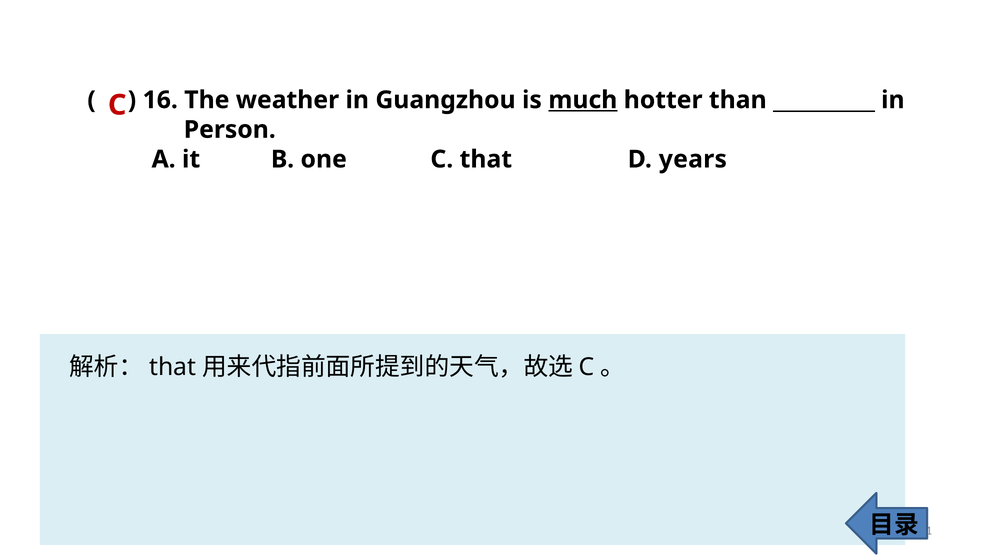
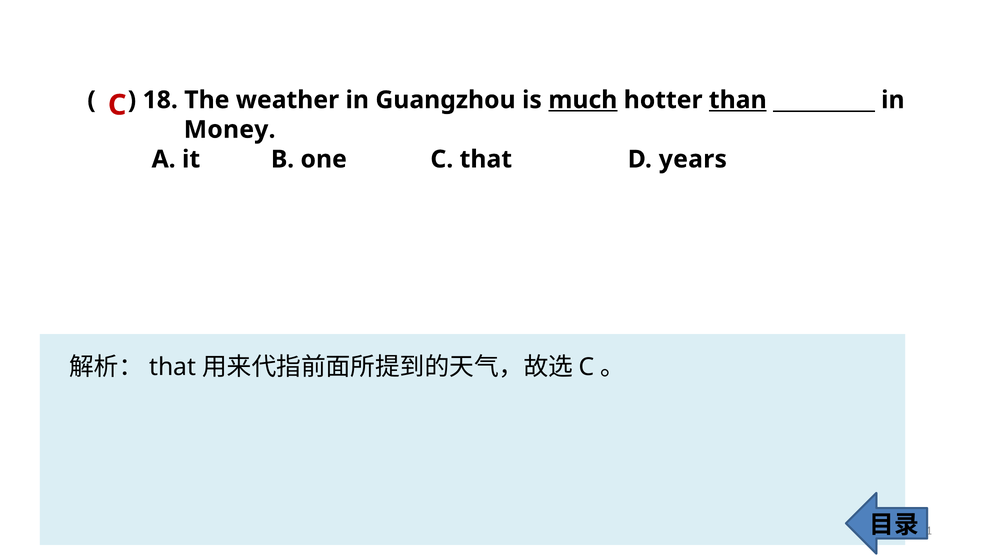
16: 16 -> 18 (160, 100)
than underline: none -> present (738, 100)
Person: Person -> Money (230, 130)
